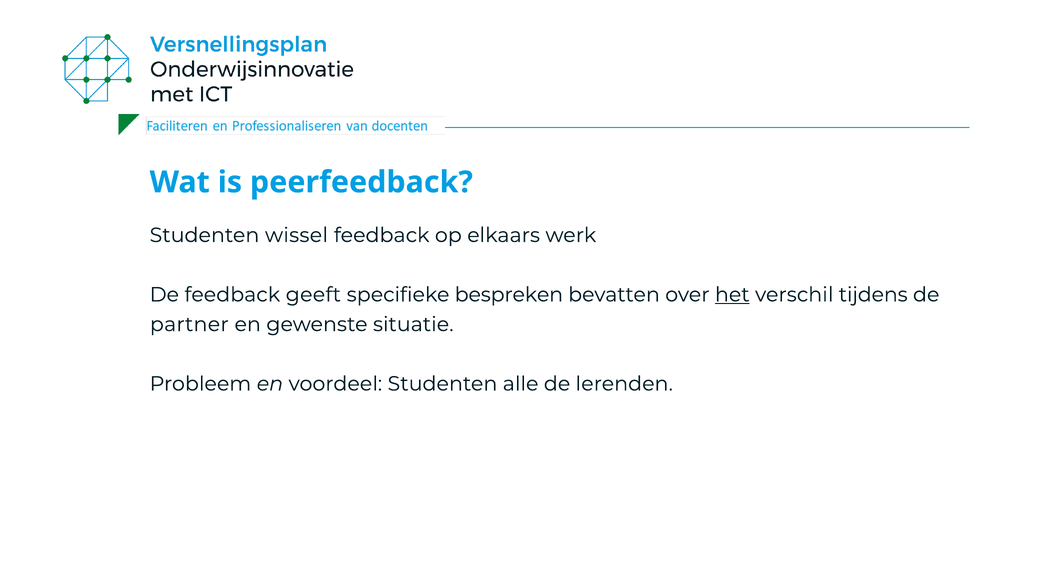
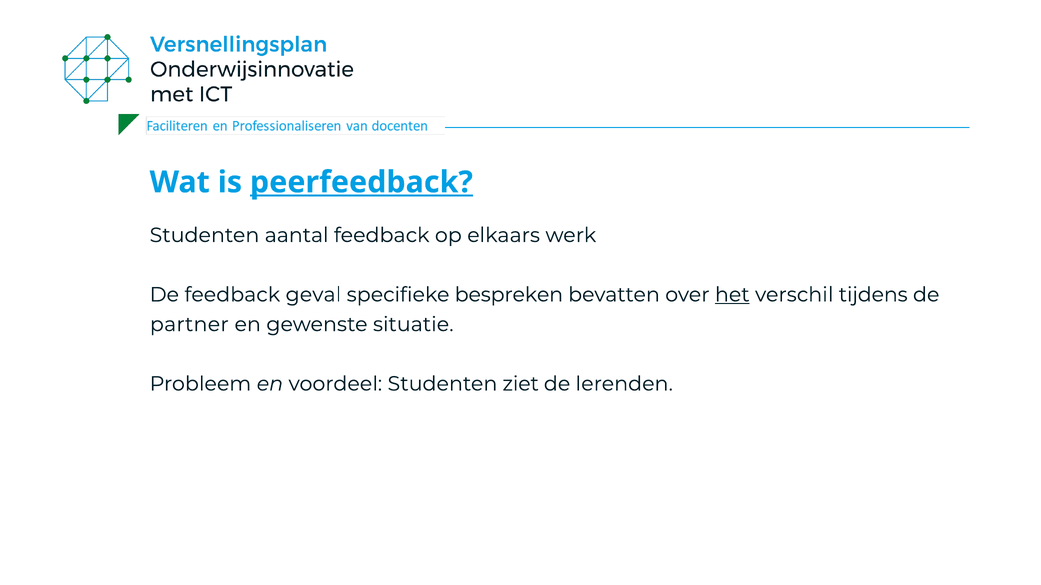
peerfeedback underline: none -> present (361, 182)
wissel: wissel -> aantal (297, 235)
geeft: geeft -> geval (313, 295)
alle: alle -> ziet (521, 384)
